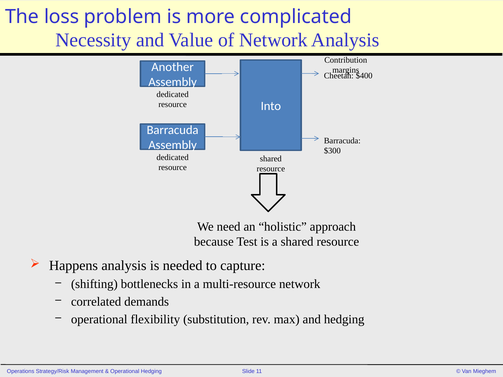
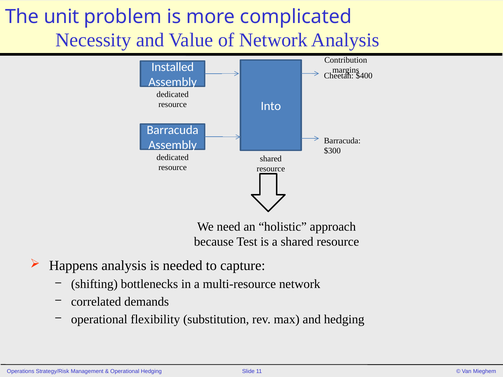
loss: loss -> unit (62, 17)
Another: Another -> Installed (173, 67)
